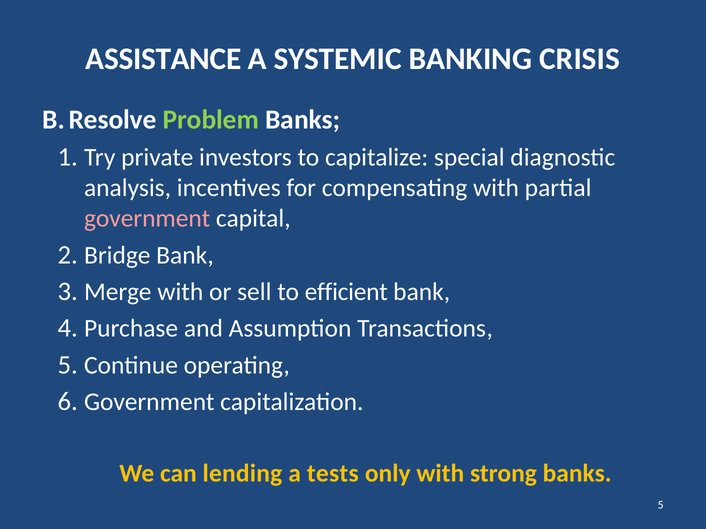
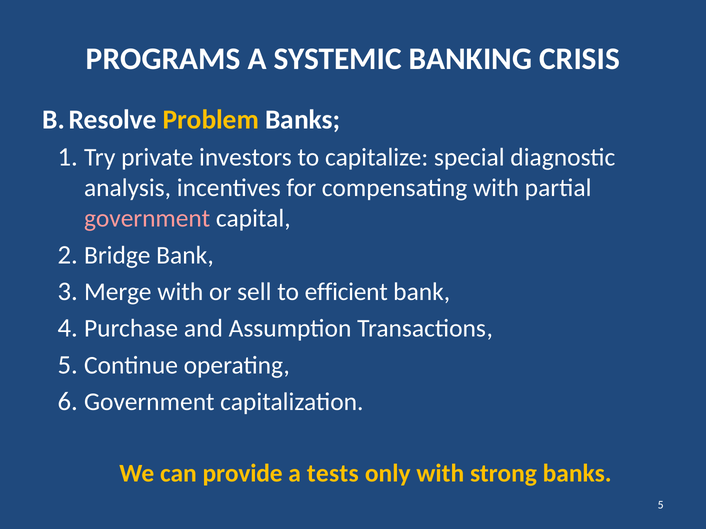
ASSISTANCE: ASSISTANCE -> PROGRAMS (163, 59)
Problem colour: light green -> yellow (211, 120)
lending: lending -> provide (243, 474)
